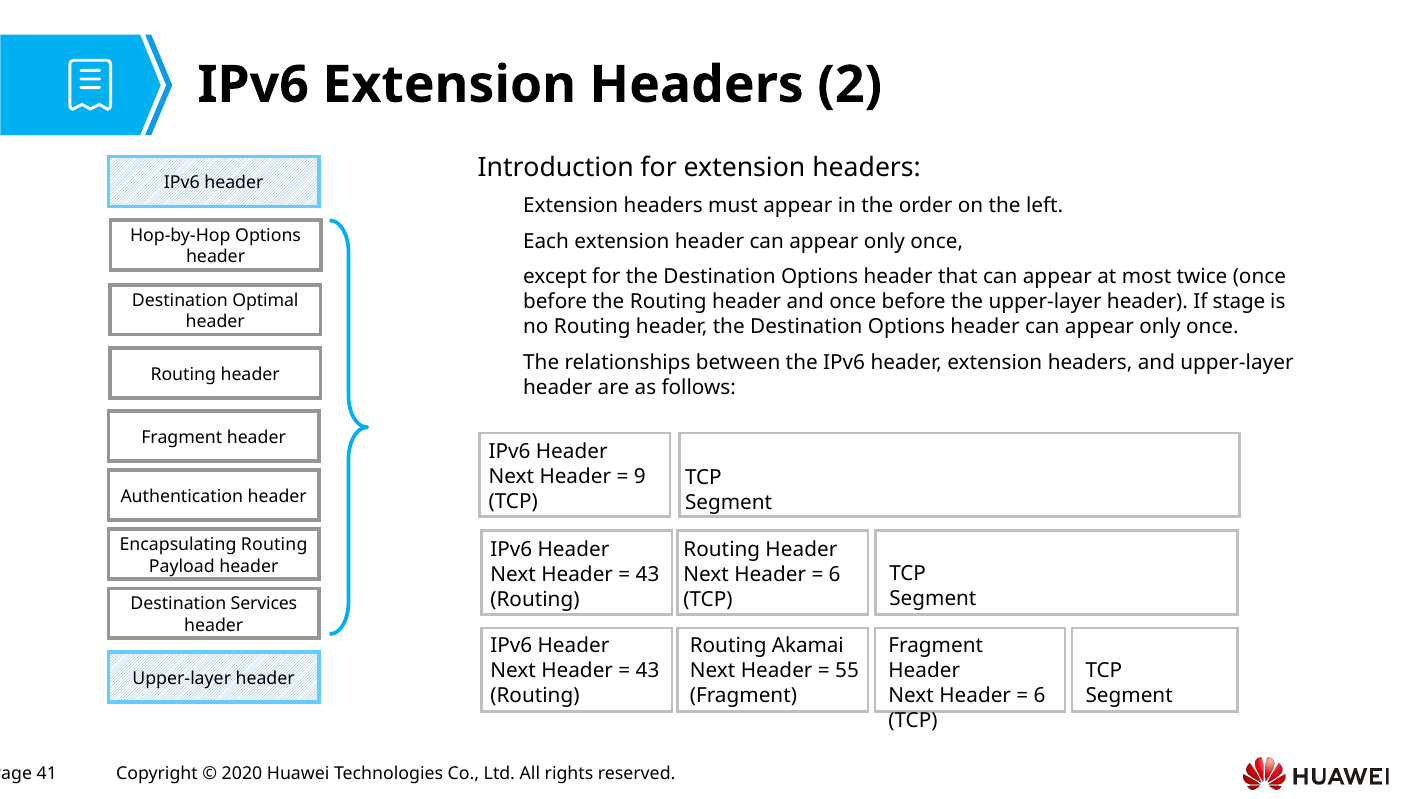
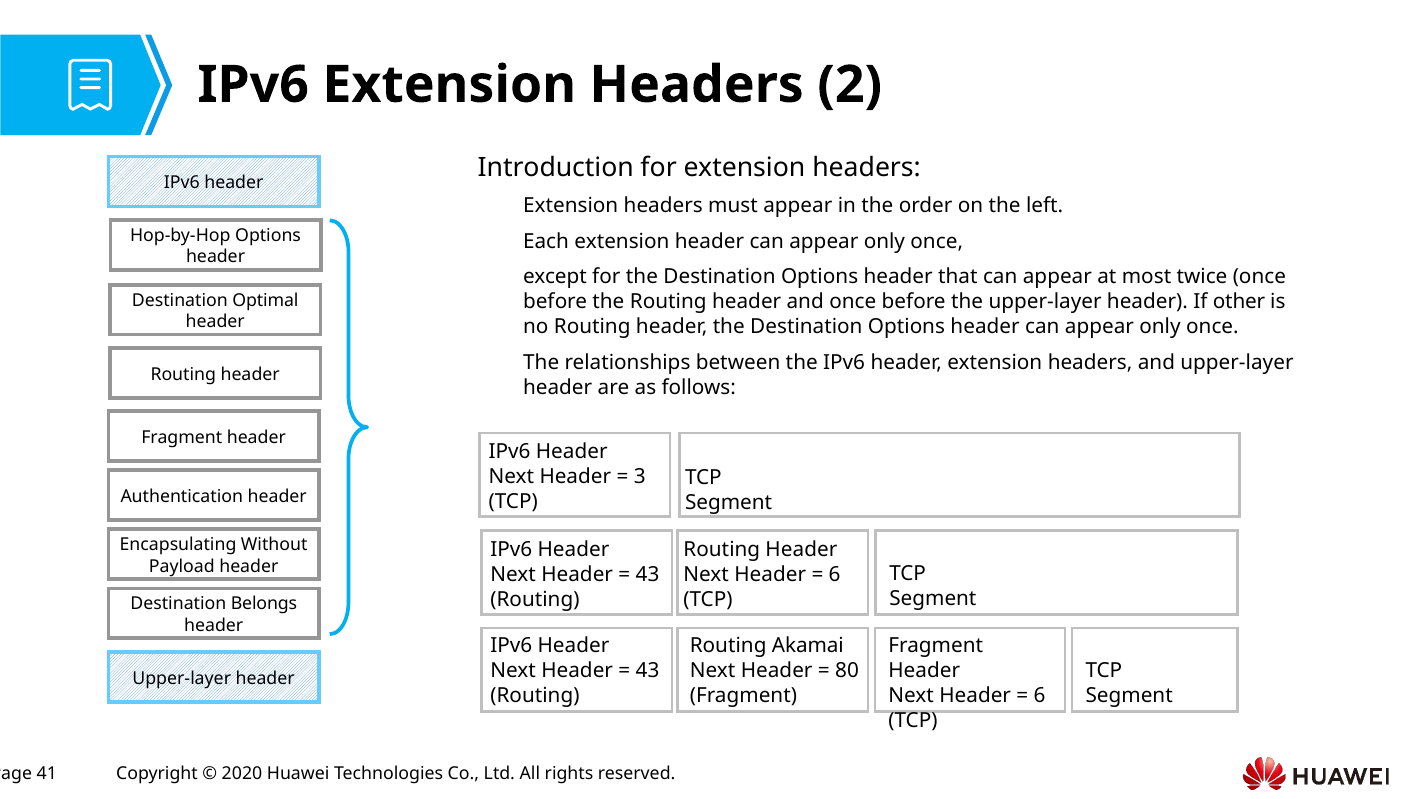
stage: stage -> other (1239, 302)
9: 9 -> 3 (640, 477)
Encapsulating Routing: Routing -> Without (274, 545)
Services: Services -> Belongs (264, 604)
55: 55 -> 80 (847, 670)
